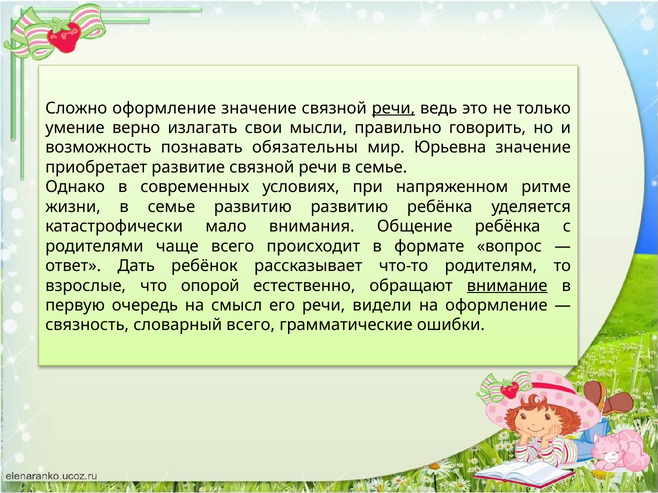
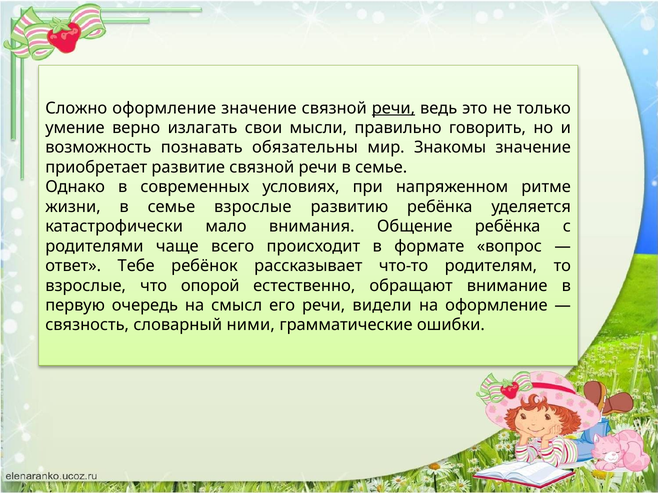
Юрьевна: Юрьевна -> Знакомы (450, 148)
семье развитию: развитию -> взрослые (253, 207)
Дать: Дать -> Тебе (136, 266)
внимание underline: present -> none (507, 286)
словарный всего: всего -> ними (251, 325)
